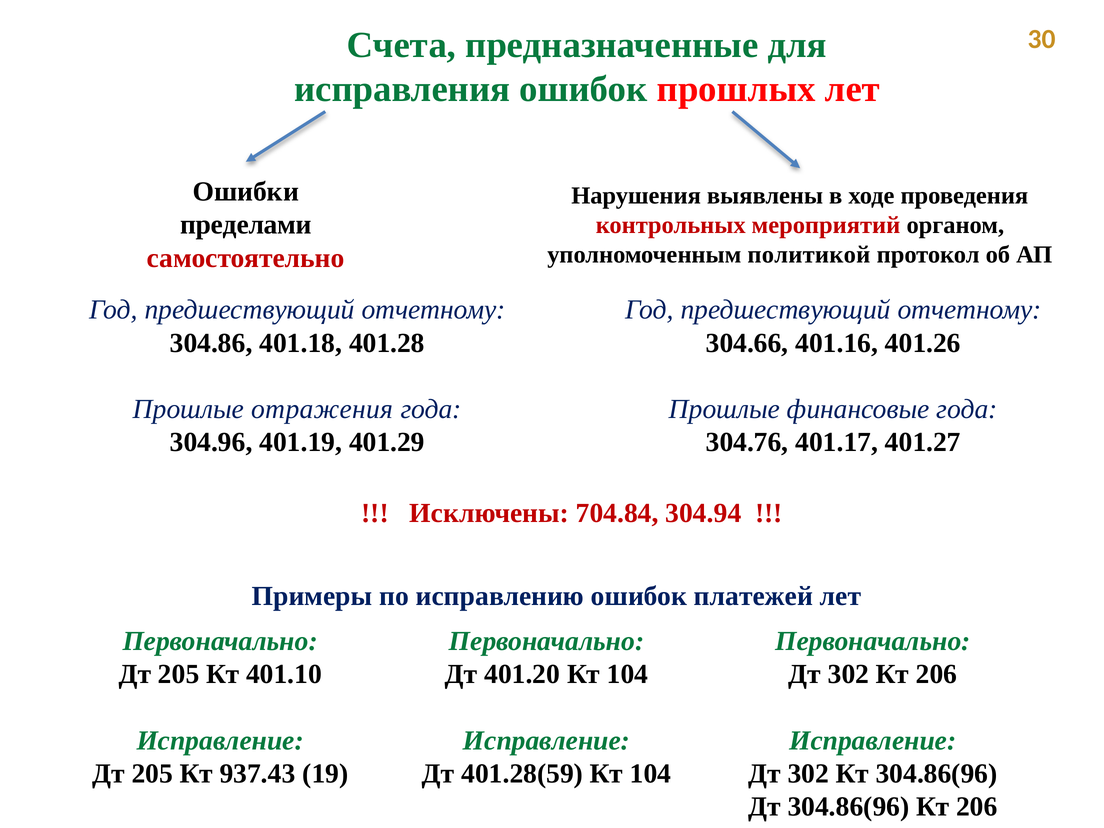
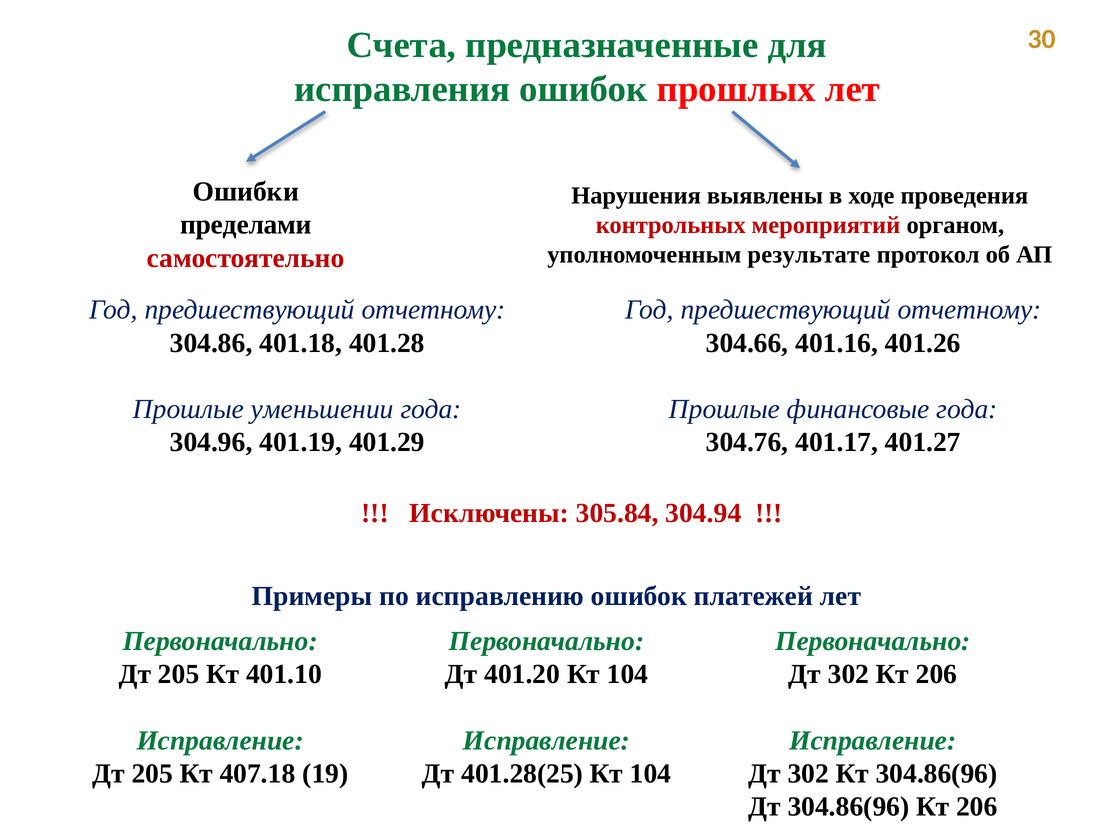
политикой: политикой -> результате (809, 255)
отражения: отражения -> уменьшении (322, 409)
704.84: 704.84 -> 305.84 (617, 513)
937.43: 937.43 -> 407.18 (258, 774)
401.28(59: 401.28(59 -> 401.28(25 (522, 774)
